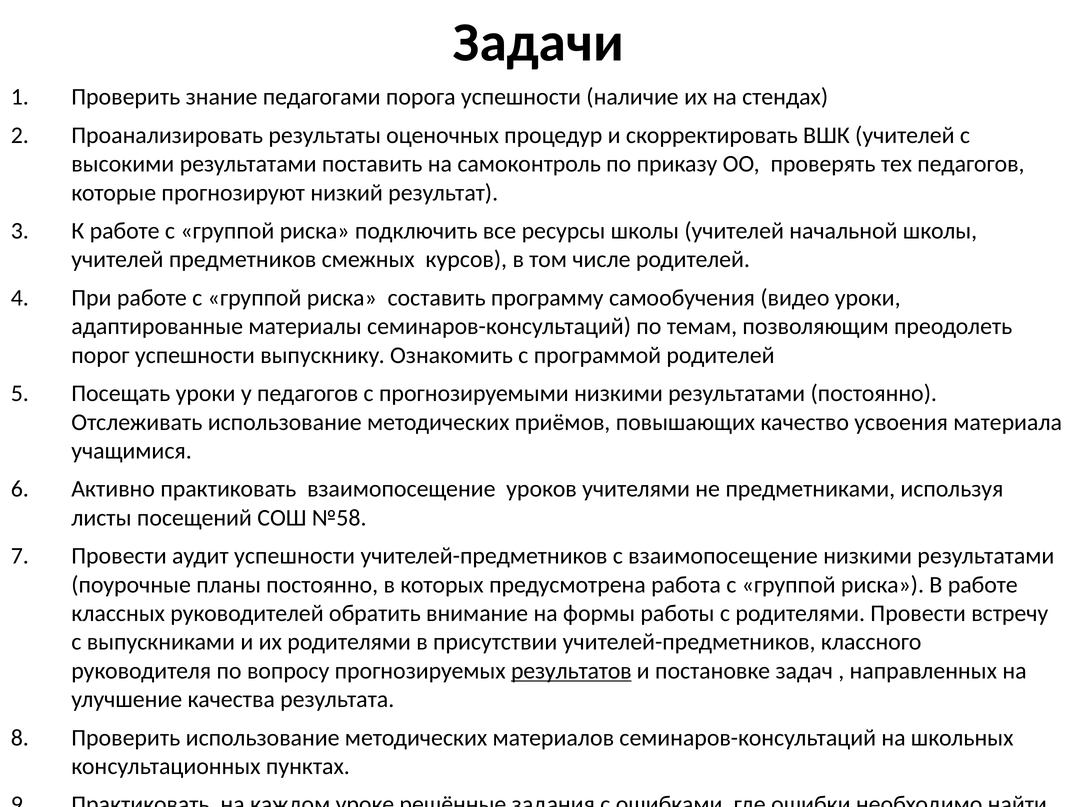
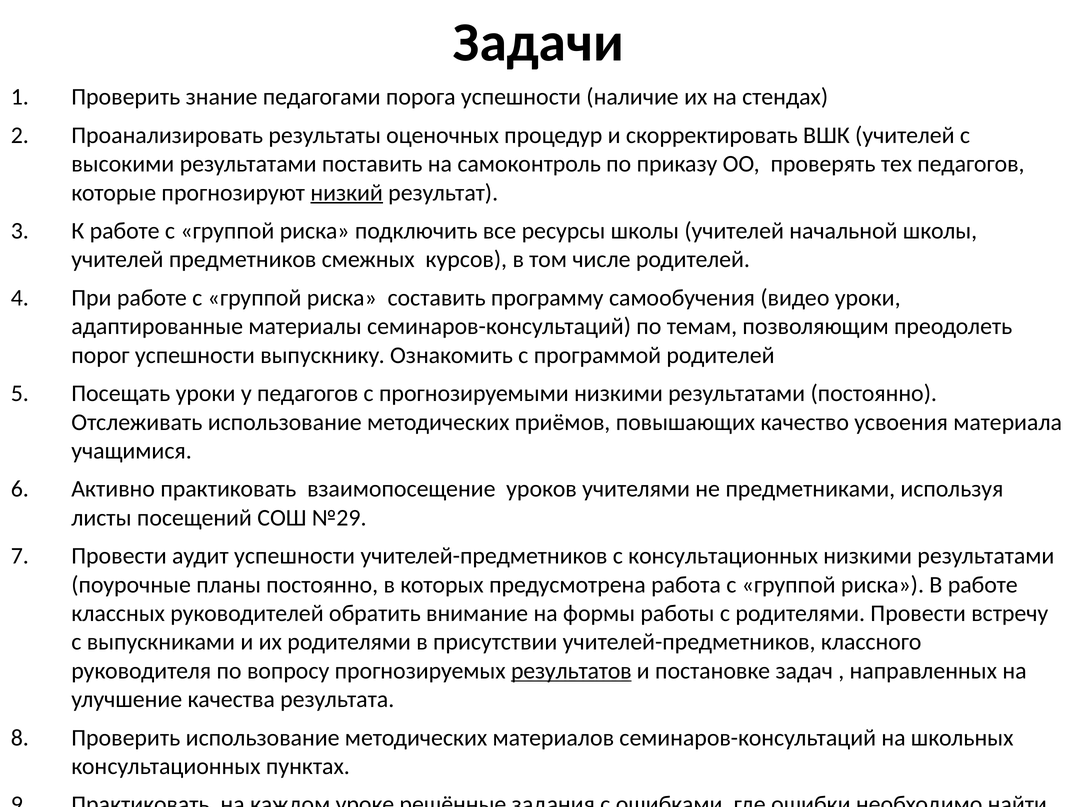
низкий underline: none -> present (347, 193)
№58: №58 -> №29 (339, 518)
с взаимопосещение: взаимопосещение -> консультационных (723, 557)
